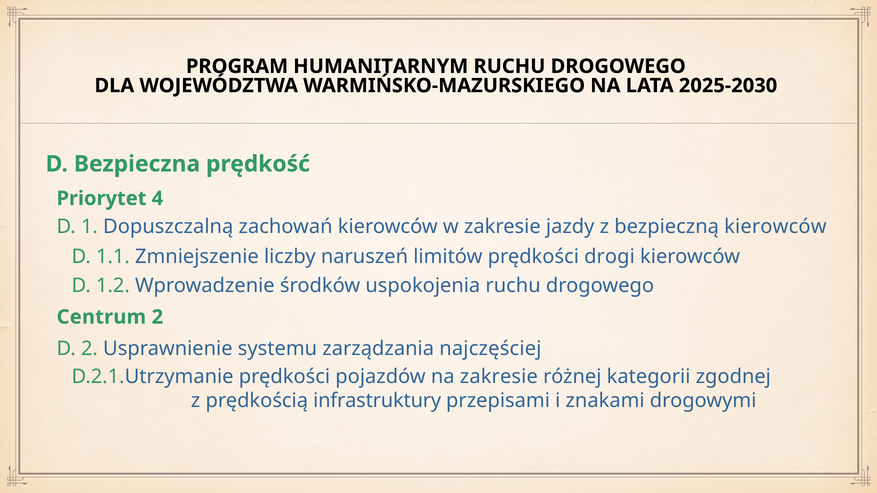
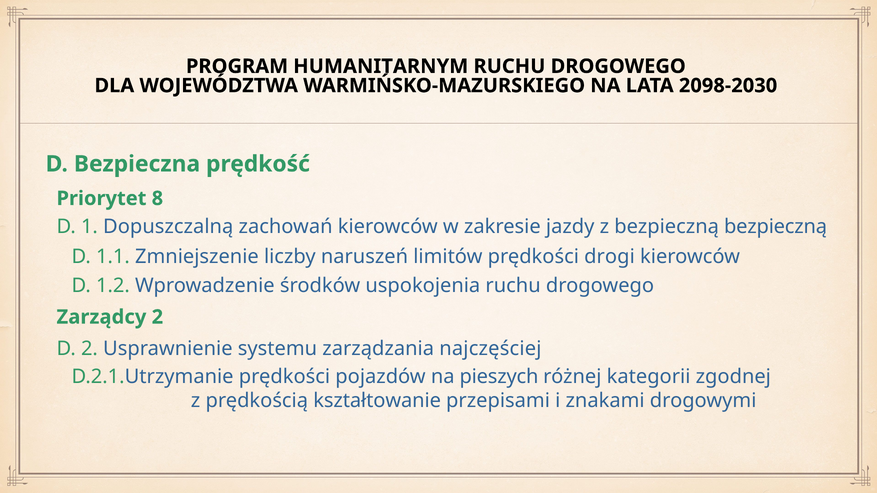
2025-2030: 2025-2030 -> 2098-2030 (728, 86)
4: 4 -> 8 (157, 199)
bezpieczną kierowców: kierowców -> bezpieczną (776, 227)
Centrum: Centrum -> Zarządcy (101, 317)
na zakresie: zakresie -> pieszych (499, 377)
infrastruktury: infrastruktury -> kształtowanie (377, 401)
